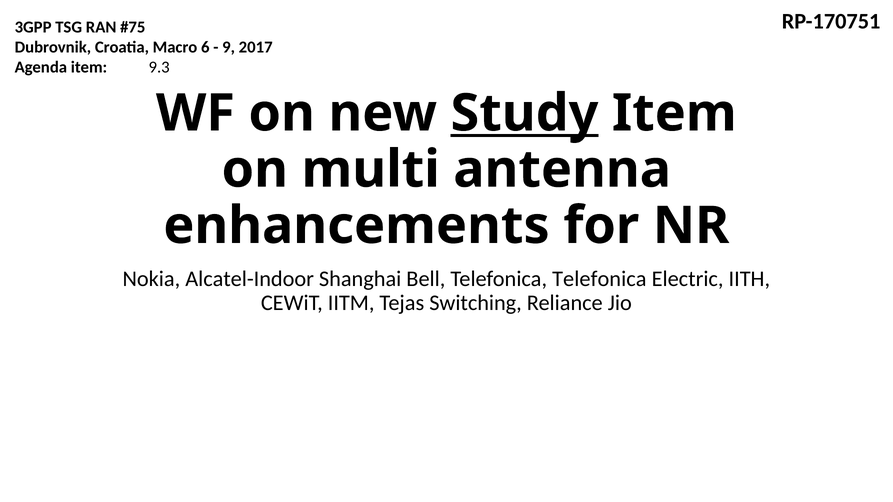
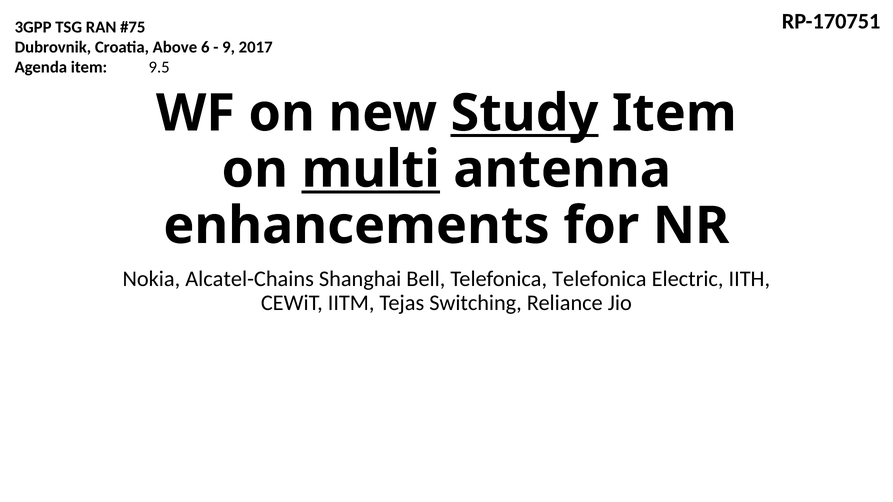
Macro: Macro -> Above (175, 47)
9.3: 9.3 -> 9.5 (159, 67)
multi underline: none -> present (371, 170)
Alcatel-Indoor: Alcatel-Indoor -> Alcatel-Chains (250, 279)
